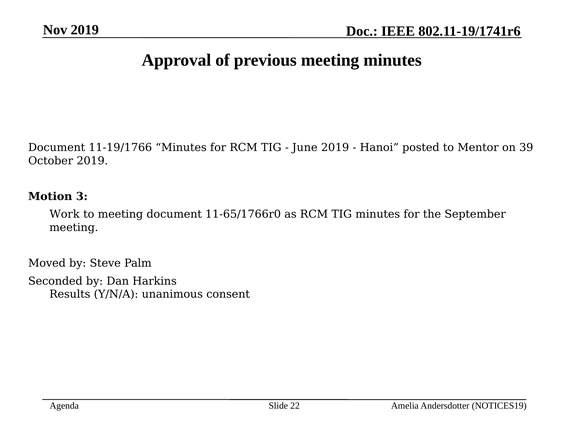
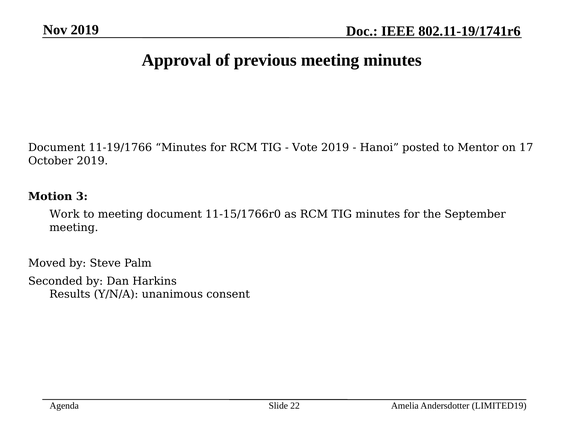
June: June -> Vote (305, 148)
39: 39 -> 17 (526, 148)
11-65/1766r0: 11-65/1766r0 -> 11-15/1766r0 (243, 214)
NOTICES19: NOTICES19 -> LIMITED19 (499, 406)
